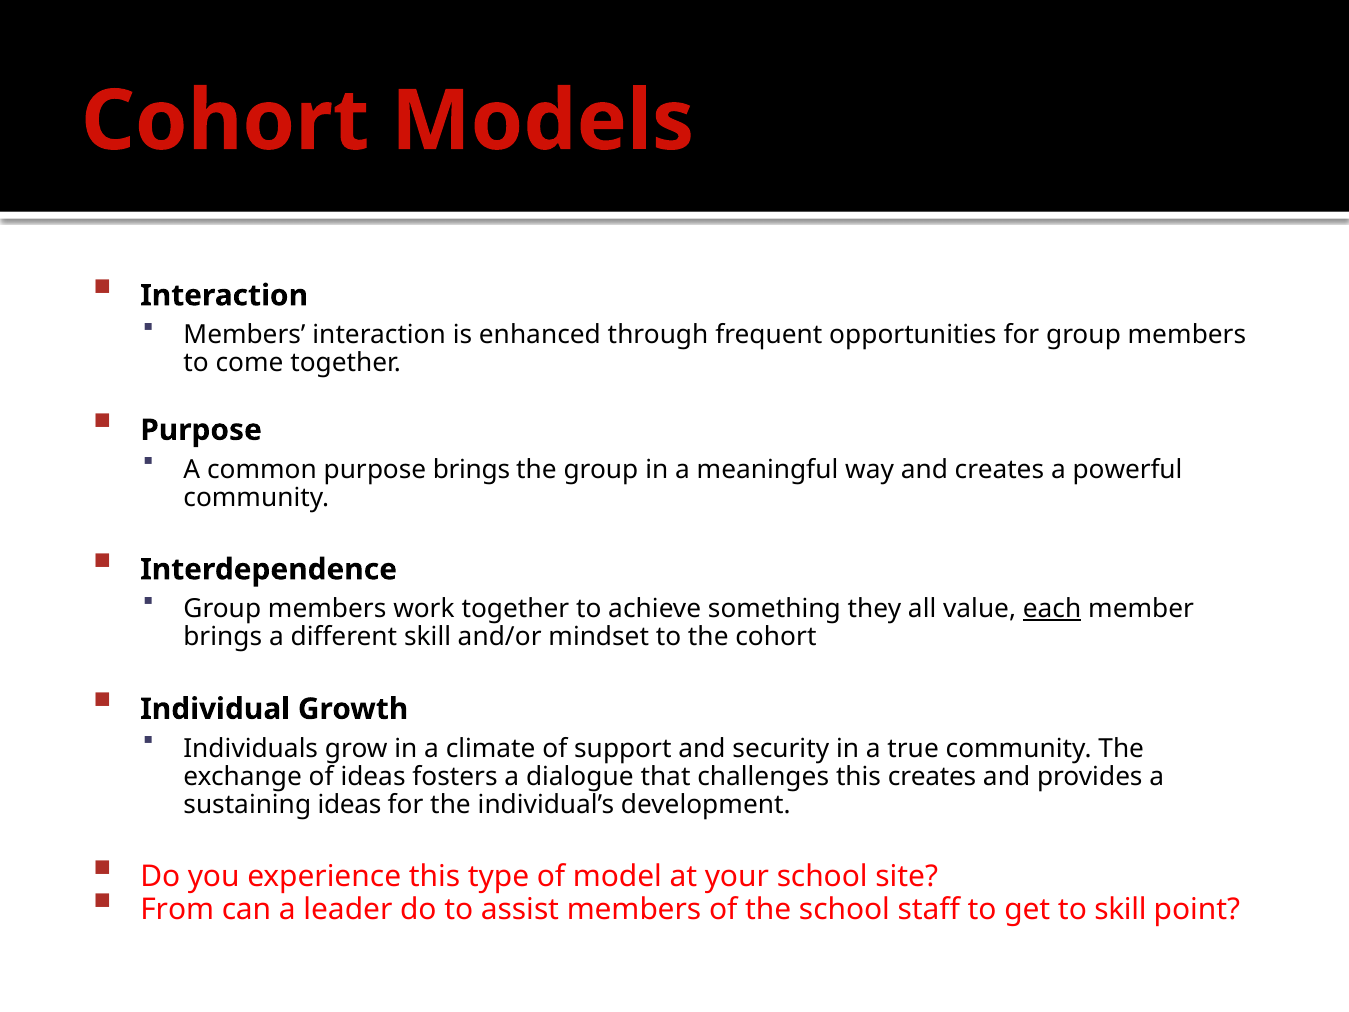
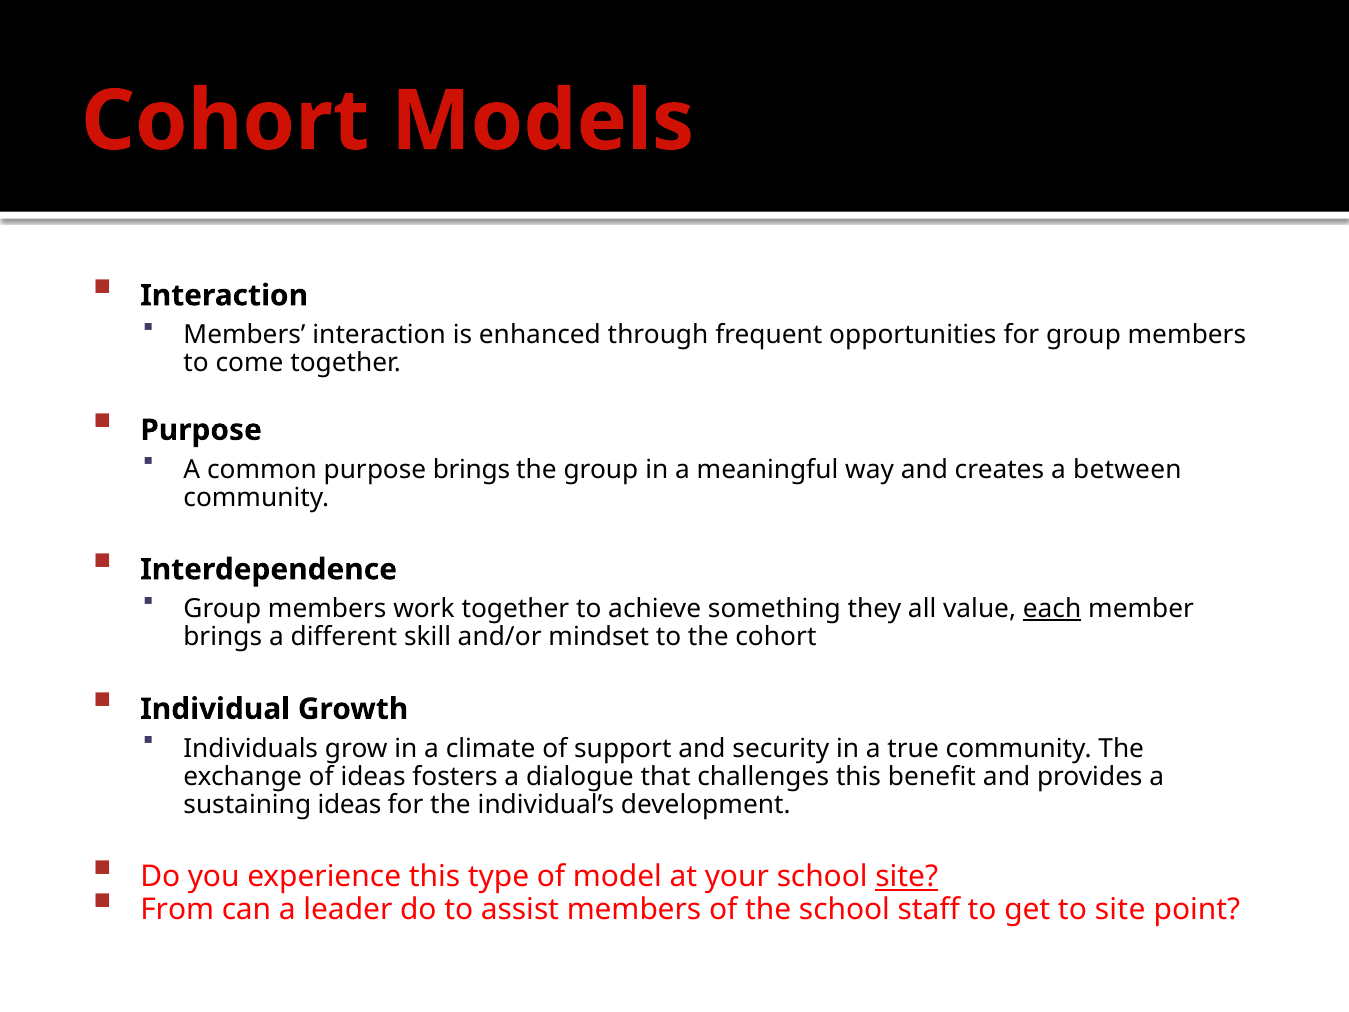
powerful: powerful -> between (1127, 469)
this creates: creates -> benefit (932, 777)
site underline: none -> present (907, 877)
to skill: skill -> site (1120, 909)
